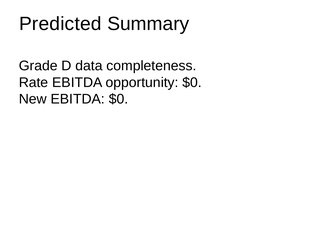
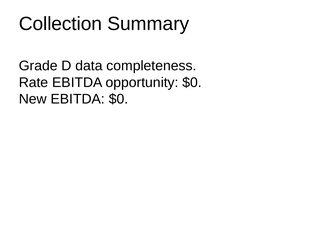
Predicted: Predicted -> Collection (60, 24)
